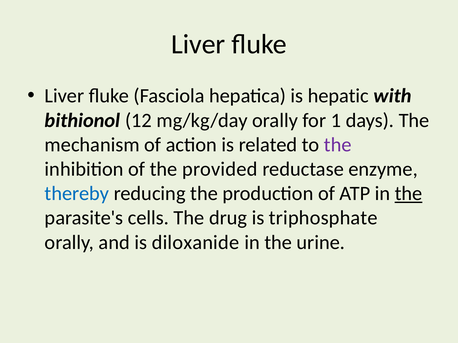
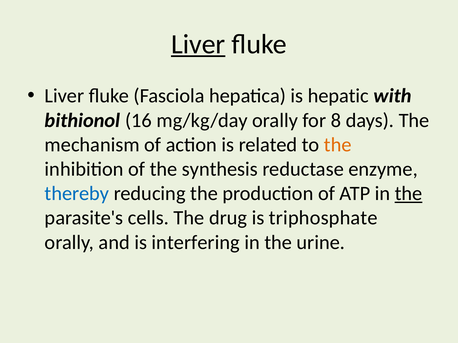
Liver underline: none -> present (198, 44)
12: 12 -> 16 (138, 121)
1: 1 -> 8 (336, 121)
the colour: purple -> orange (338, 145)
provided: provided -> synthesis (220, 169)
diloxanide: diloxanide -> interfering (196, 243)
